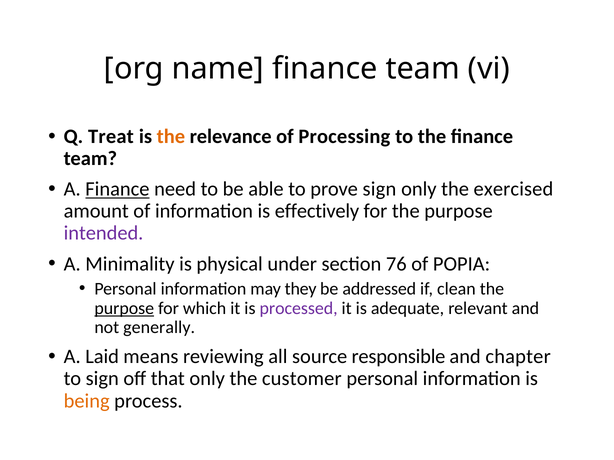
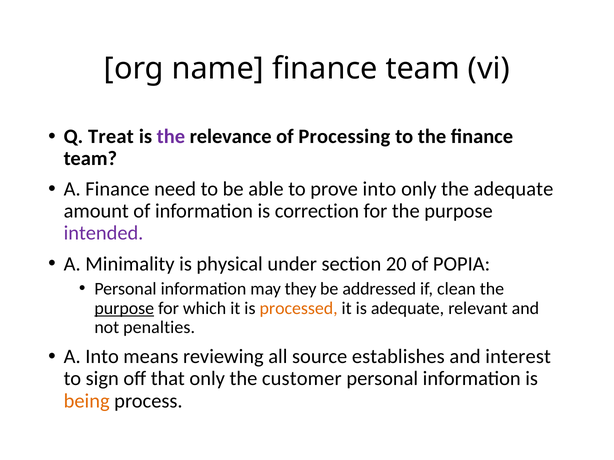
the colour: orange -> purple (171, 137)
Finance underline: present -> none (117, 189)
prove sign: sign -> into (379, 189)
the exercised: exercised -> adequate (513, 189)
effectively: effectively -> correction (317, 211)
76: 76 -> 20 (396, 264)
processed colour: purple -> orange (299, 308)
generally: generally -> penalties (159, 328)
A Laid: Laid -> Into (102, 357)
responsible: responsible -> establishes (398, 357)
chapter: chapter -> interest (518, 357)
